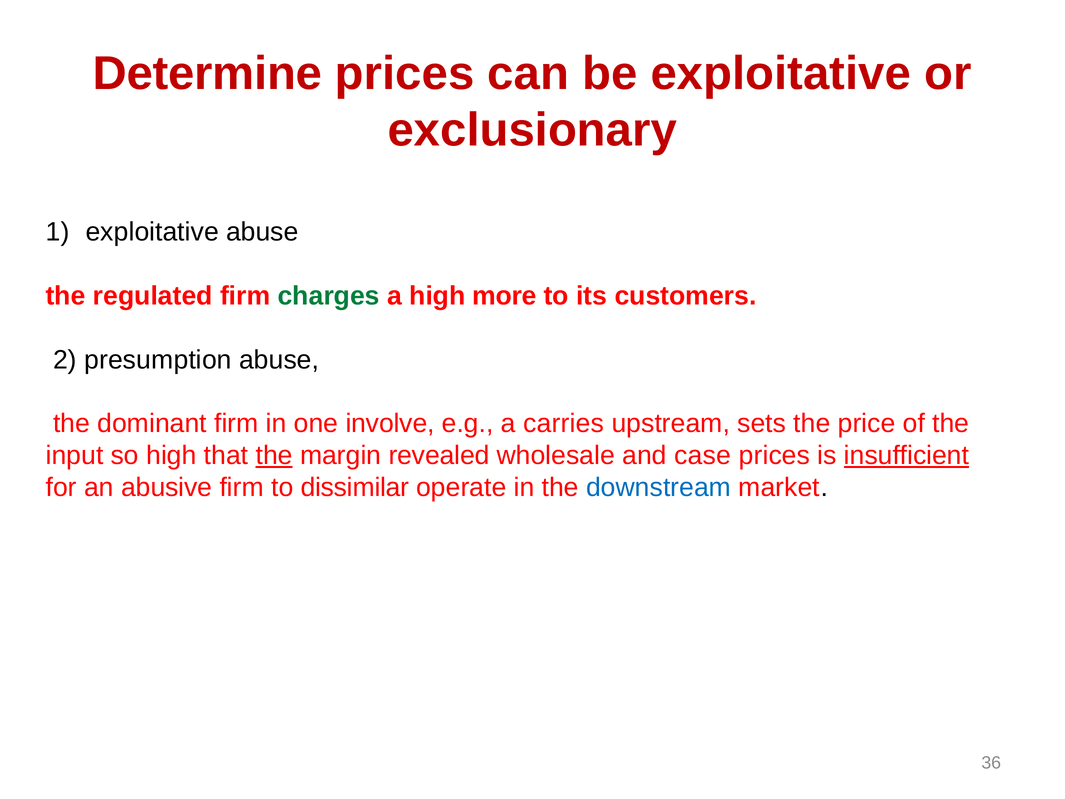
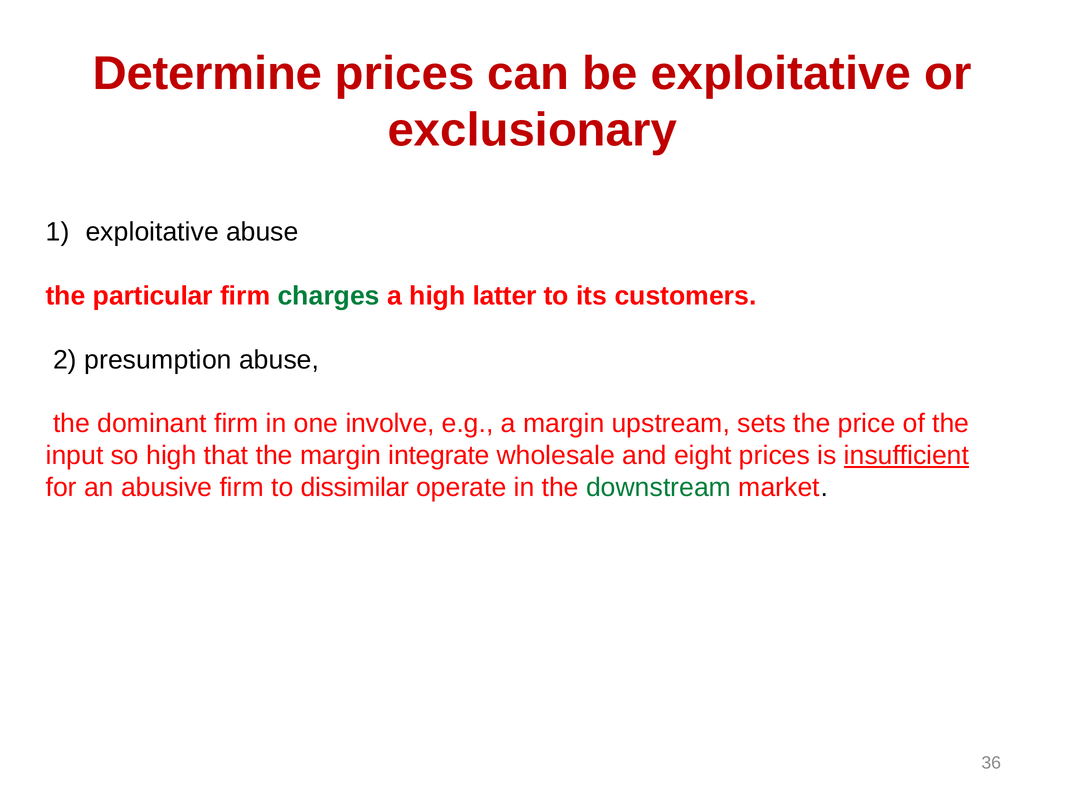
regulated: regulated -> particular (153, 296)
more: more -> latter (505, 296)
a carries: carries -> margin (564, 424)
the underline: present -> none (274, 455)
revealed: revealed -> integrate (439, 455)
case: case -> eight (703, 455)
downstream colour: blue -> green (659, 487)
